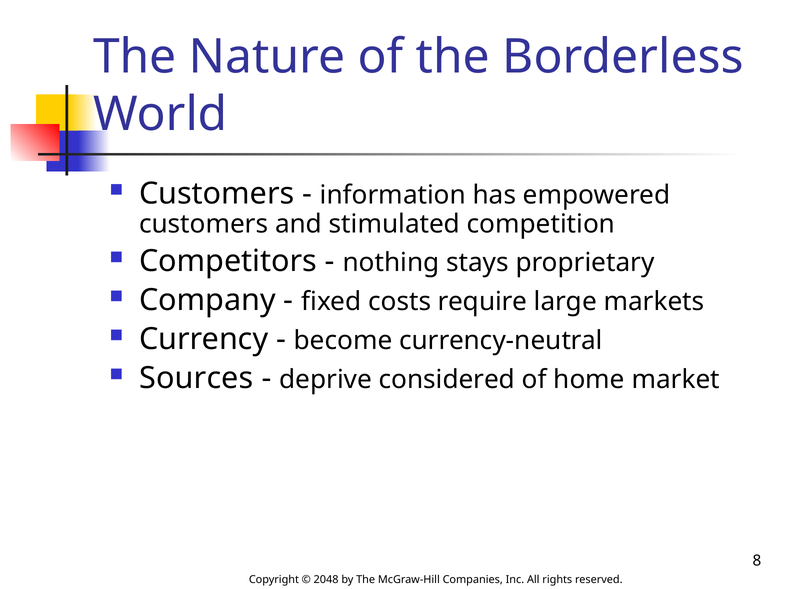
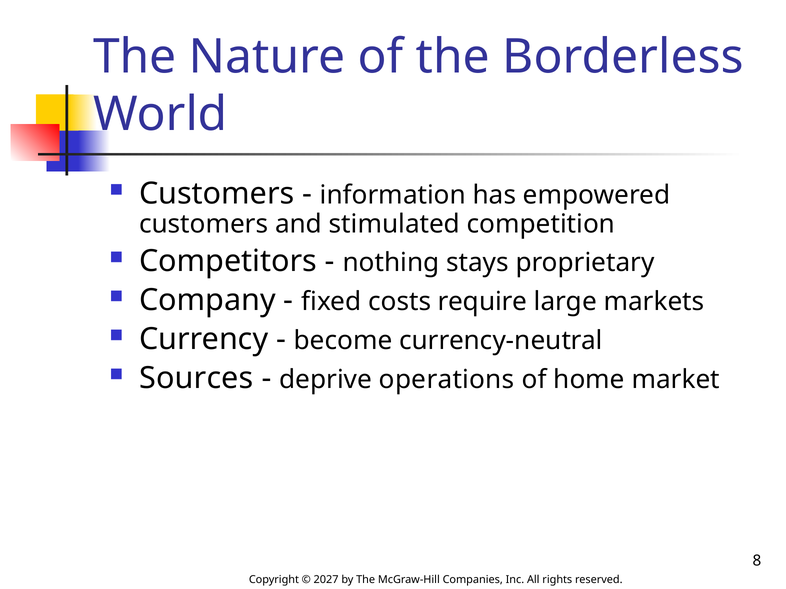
considered: considered -> operations (447, 380)
2048: 2048 -> 2027 (326, 580)
